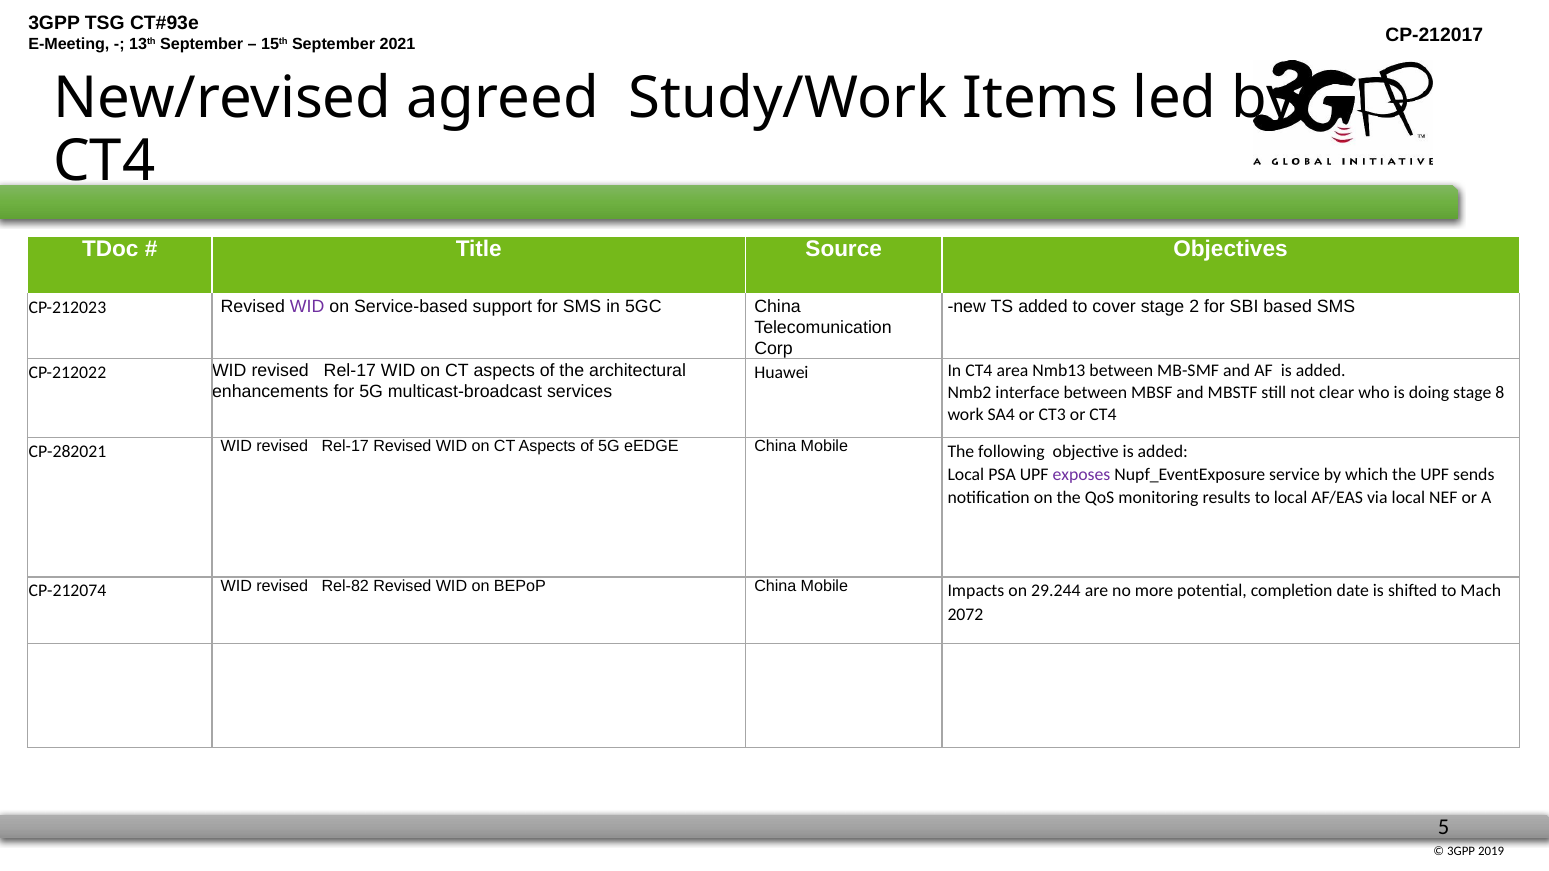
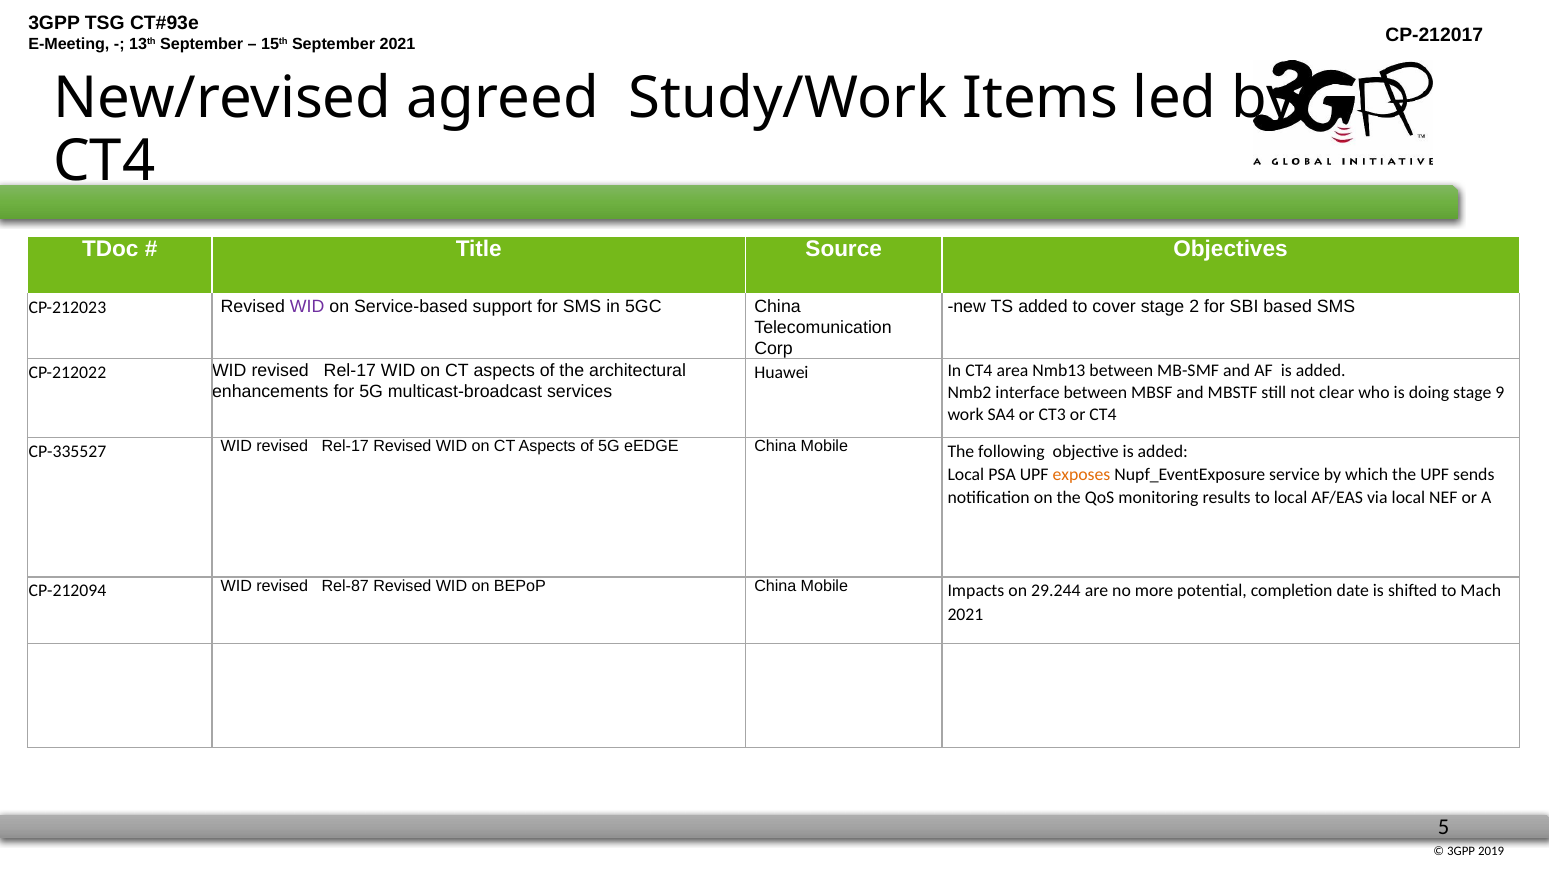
8: 8 -> 9 (1500, 393)
CP-282021: CP-282021 -> CP-335527 (67, 451)
exposes colour: purple -> orange (1081, 475)
CP-212074: CP-212074 -> CP-212094 (67, 591)
Rel-82: Rel-82 -> Rel-87 (345, 587)
2072: 2072 -> 2021 (965, 615)
